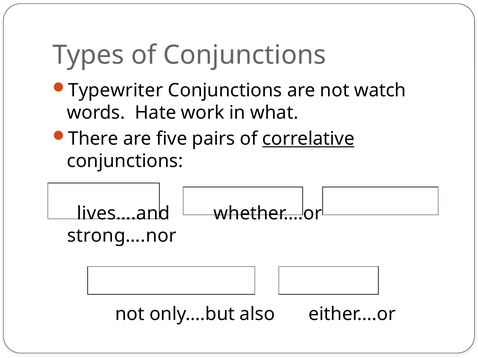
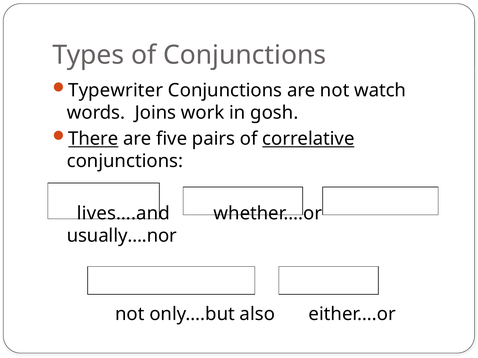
Hate: Hate -> Joins (156, 113)
what: what -> gosh (274, 113)
There underline: none -> present (93, 139)
strong….nor: strong….nor -> usually….nor (122, 236)
